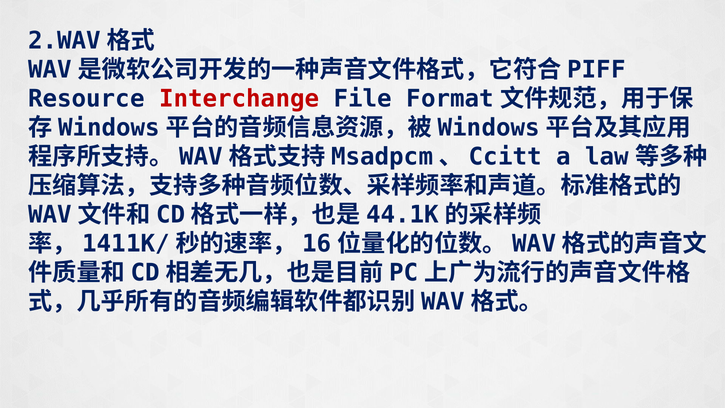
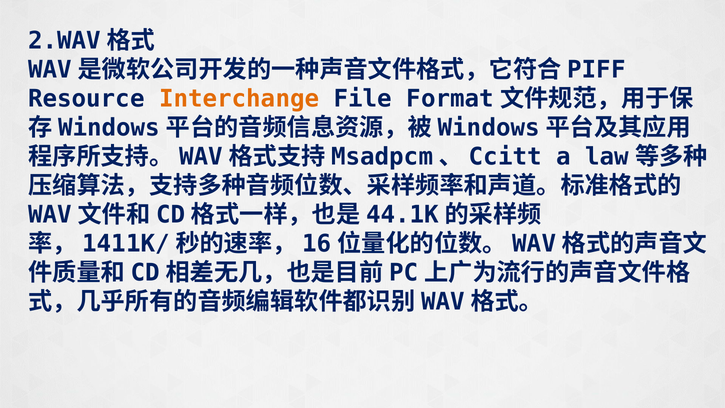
Interchange colour: red -> orange (239, 99)
